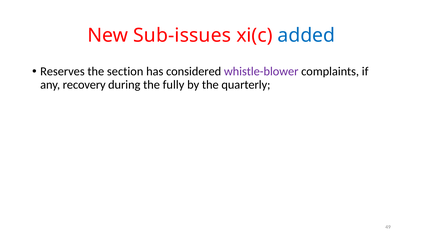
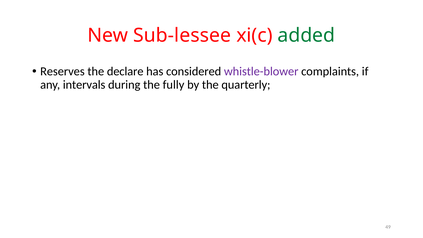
Sub-issues: Sub-issues -> Sub-lessee (182, 36)
added colour: blue -> green (306, 36)
section: section -> declare (125, 72)
recovery: recovery -> intervals (84, 85)
